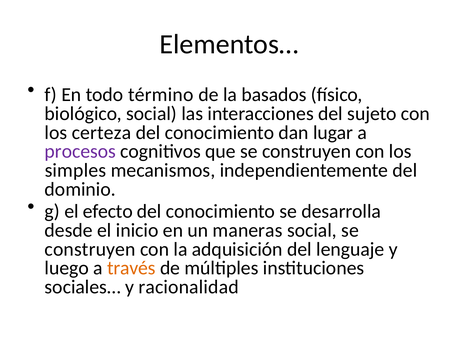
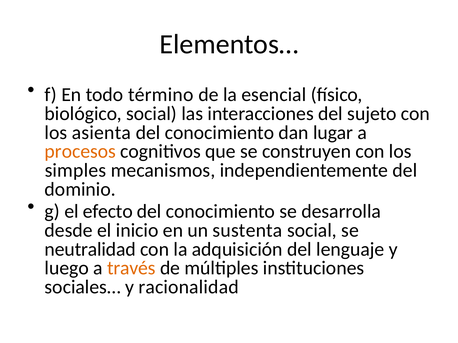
basados: basados -> esencial (274, 95)
certeza: certeza -> asienta (101, 133)
procesos colour: purple -> orange (80, 152)
maneras: maneras -> sustenta (248, 231)
construyen: construyen -> neutralidad (90, 250)
